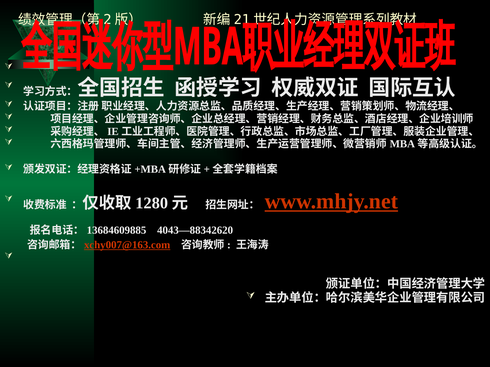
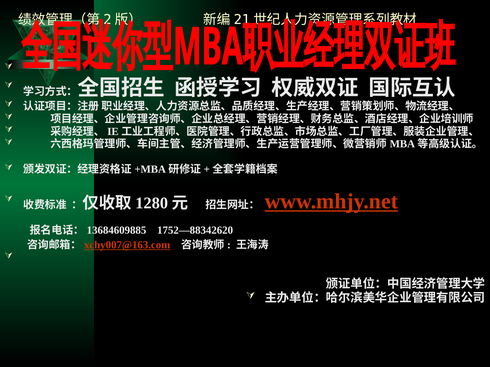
4043—88342620: 4043—88342620 -> 1752—88342620 (195, 231)
